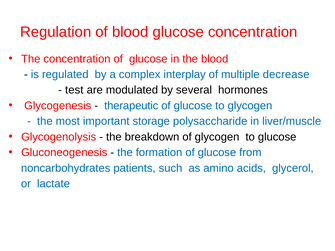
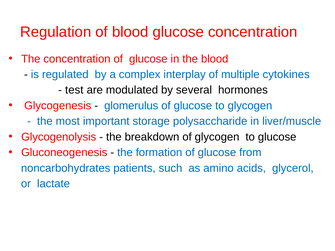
decrease: decrease -> cytokines (286, 75)
therapeutic: therapeutic -> glomerulus (131, 106)
